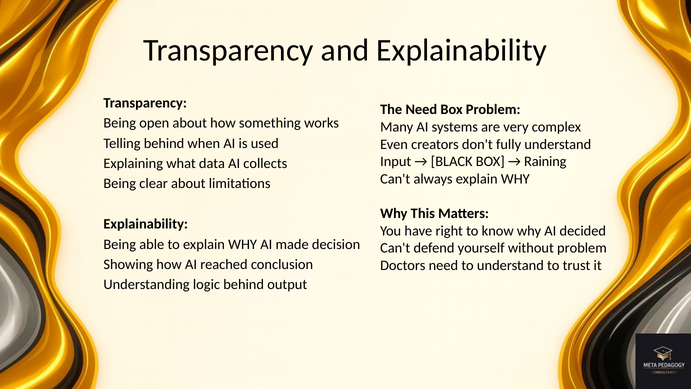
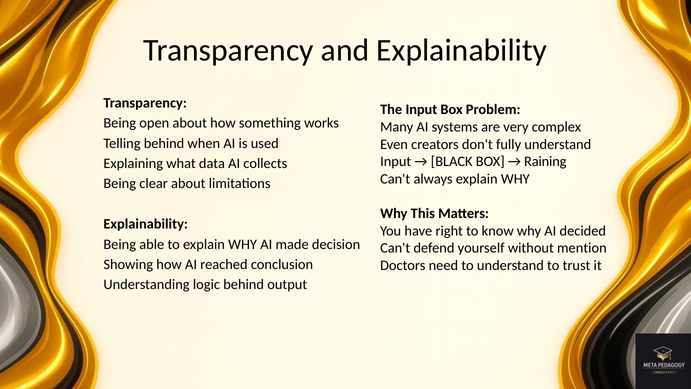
The Need: Need -> Input (421, 110)
without problem: problem -> mention (582, 248)
